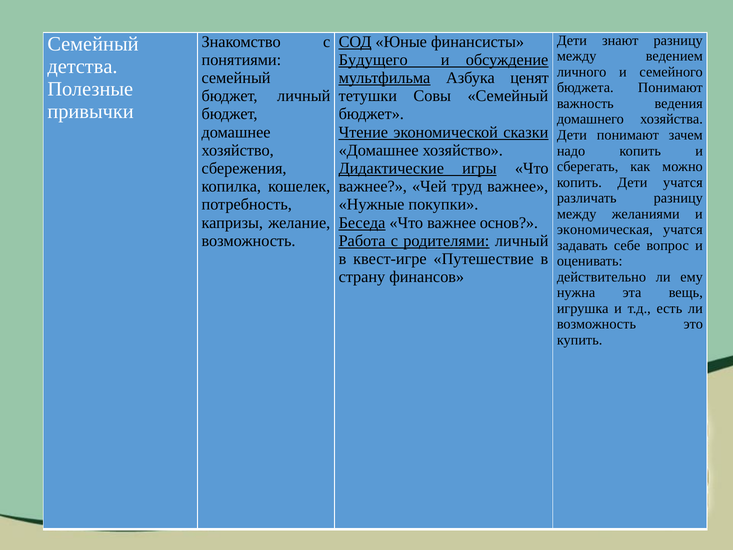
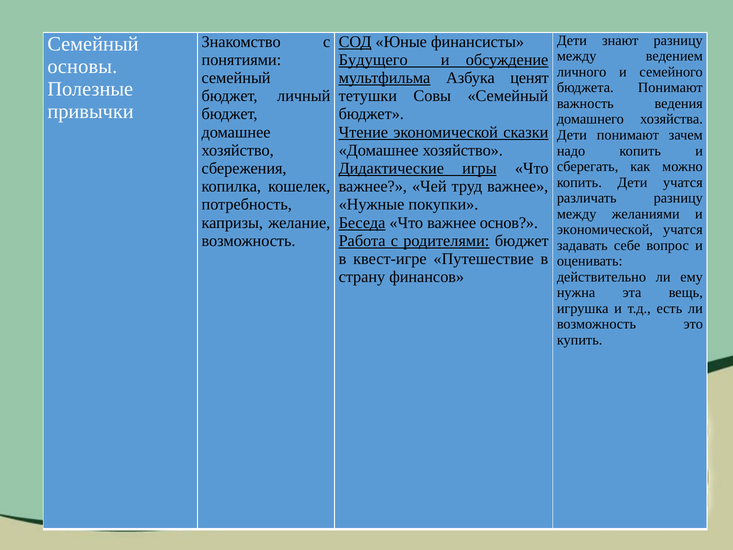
детства: детства -> основы (82, 67)
экономическая: экономическая -> экономической (605, 230)
родителями личный: личный -> бюджет (522, 241)
